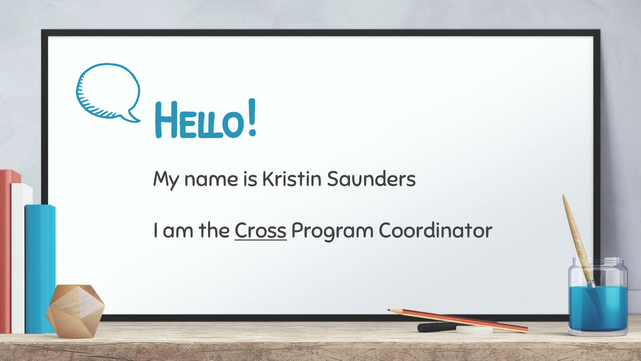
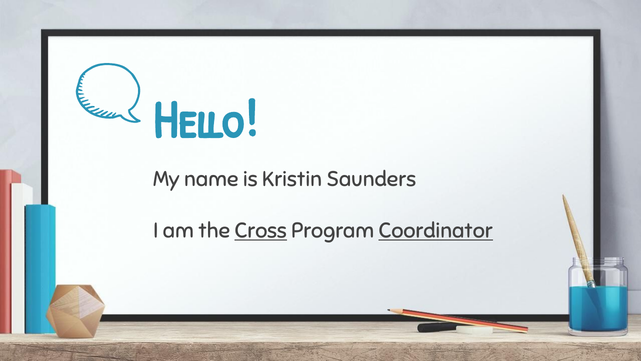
Coordinator underline: none -> present (436, 230)
